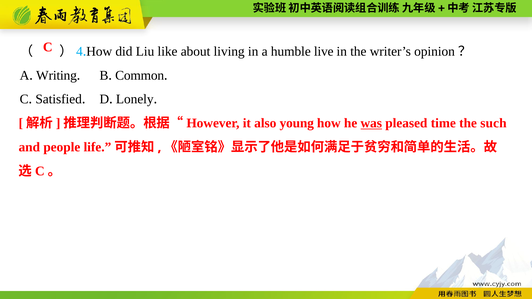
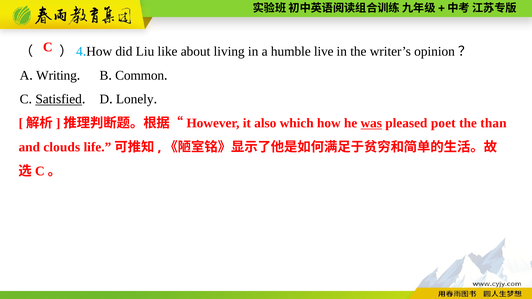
Satisfied underline: none -> present (59, 99)
young: young -> which (297, 123)
time: time -> poet (443, 123)
such: such -> than (493, 123)
people: people -> clouds (62, 147)
